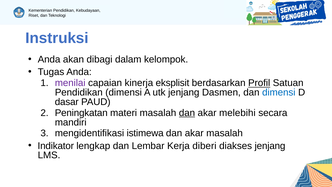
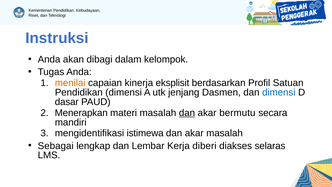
menilai colour: purple -> orange (70, 83)
Profil underline: present -> none (259, 83)
Peningkatan: Peningkatan -> Menerapkan (81, 113)
melebihi: melebihi -> bermutu (237, 113)
Indikator: Indikator -> Sebagai (56, 146)
diakses jenjang: jenjang -> selaras (270, 146)
